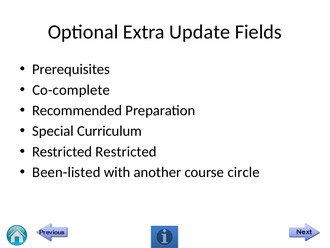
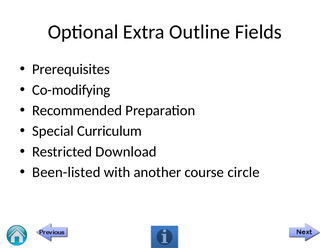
Update: Update -> Outline (200, 32)
Co-complete: Co-complete -> Co-modifying (71, 90)
Restricted Restricted: Restricted -> Download (126, 151)
